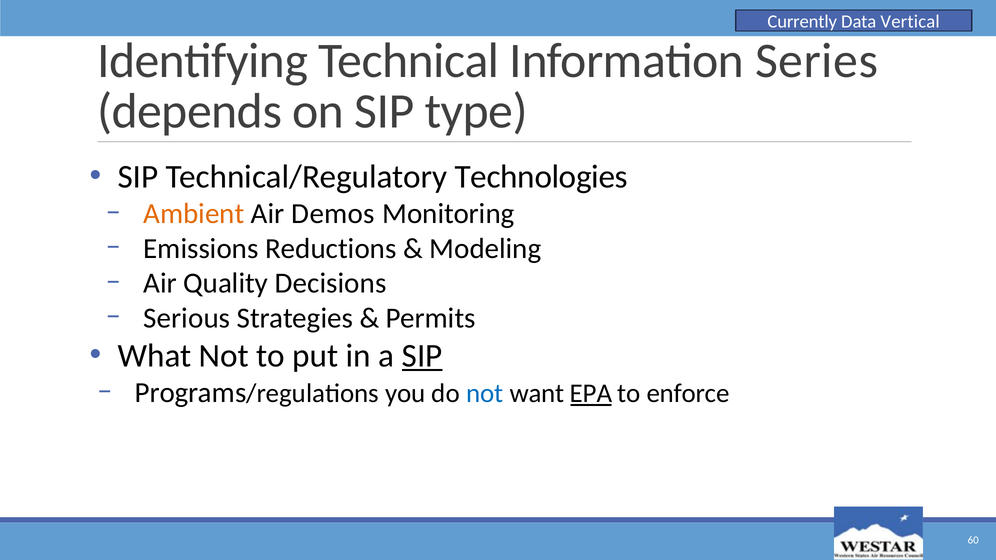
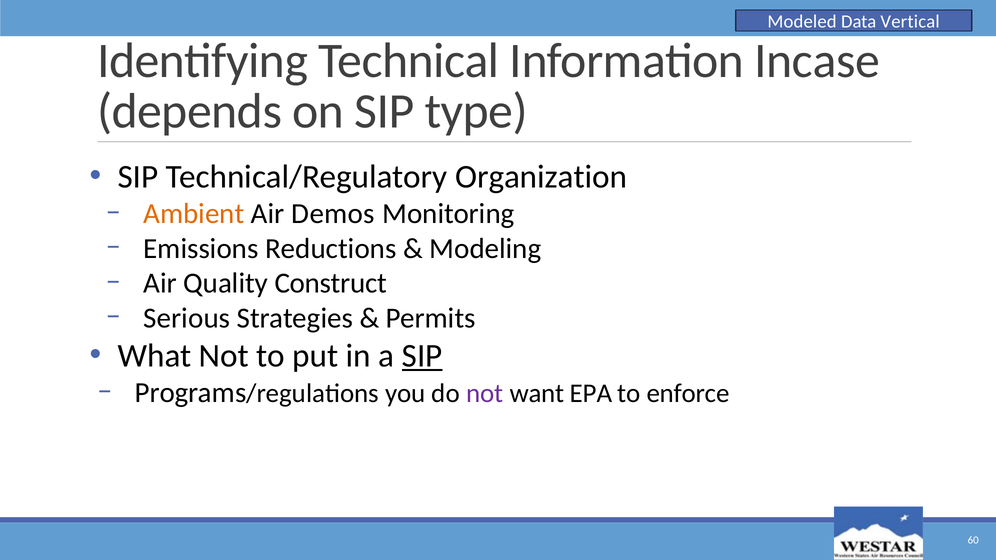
Currently: Currently -> Modeled (802, 22)
Series: Series -> Incase (817, 61)
Technologies: Technologies -> Organization (541, 177)
Decisions: Decisions -> Construct (331, 283)
not colour: blue -> purple (485, 394)
EPA underline: present -> none (591, 394)
